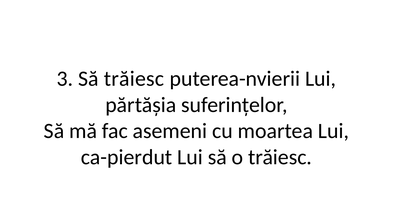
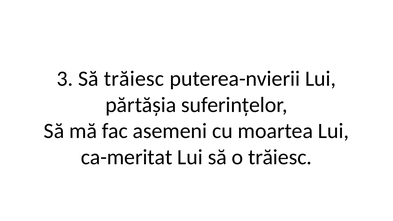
ca-pierdut: ca-pierdut -> ca-meritat (127, 157)
